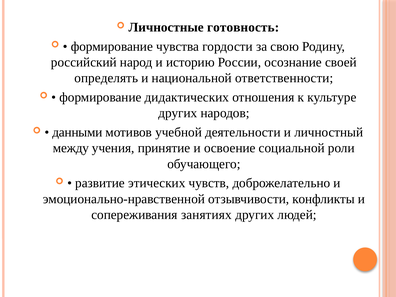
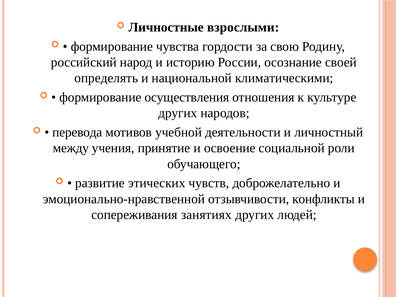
готовность: готовность -> взрослыми (243, 27)
ответственности: ответственности -> климатическими (284, 78)
дидактических: дидактических -> осуществления (187, 97)
данными: данными -> перевода (77, 132)
